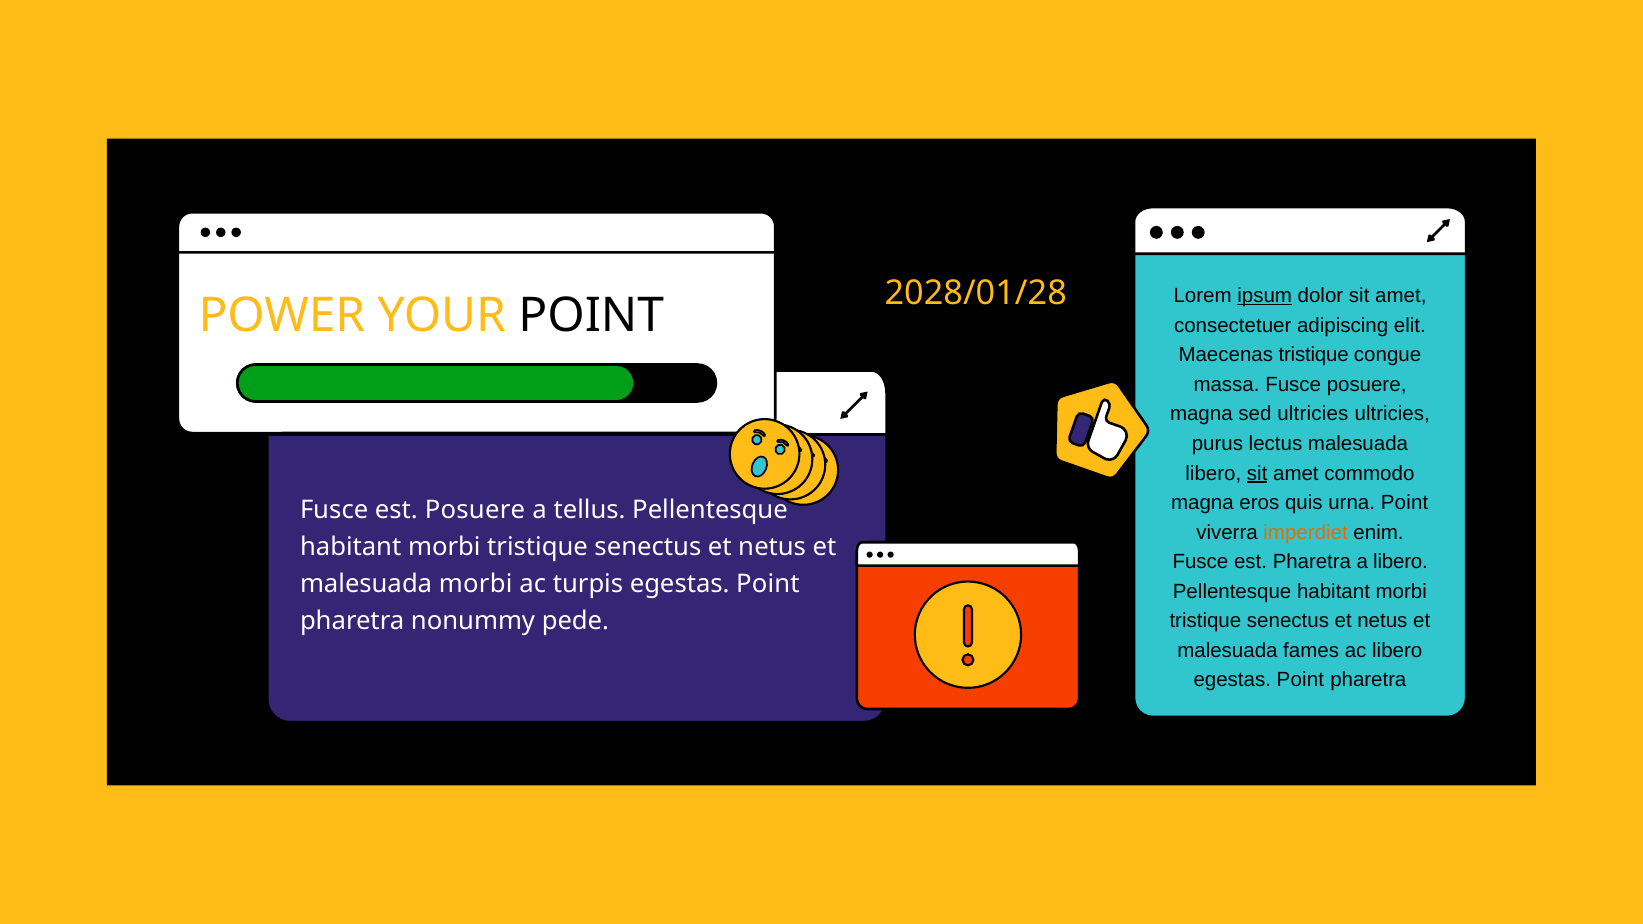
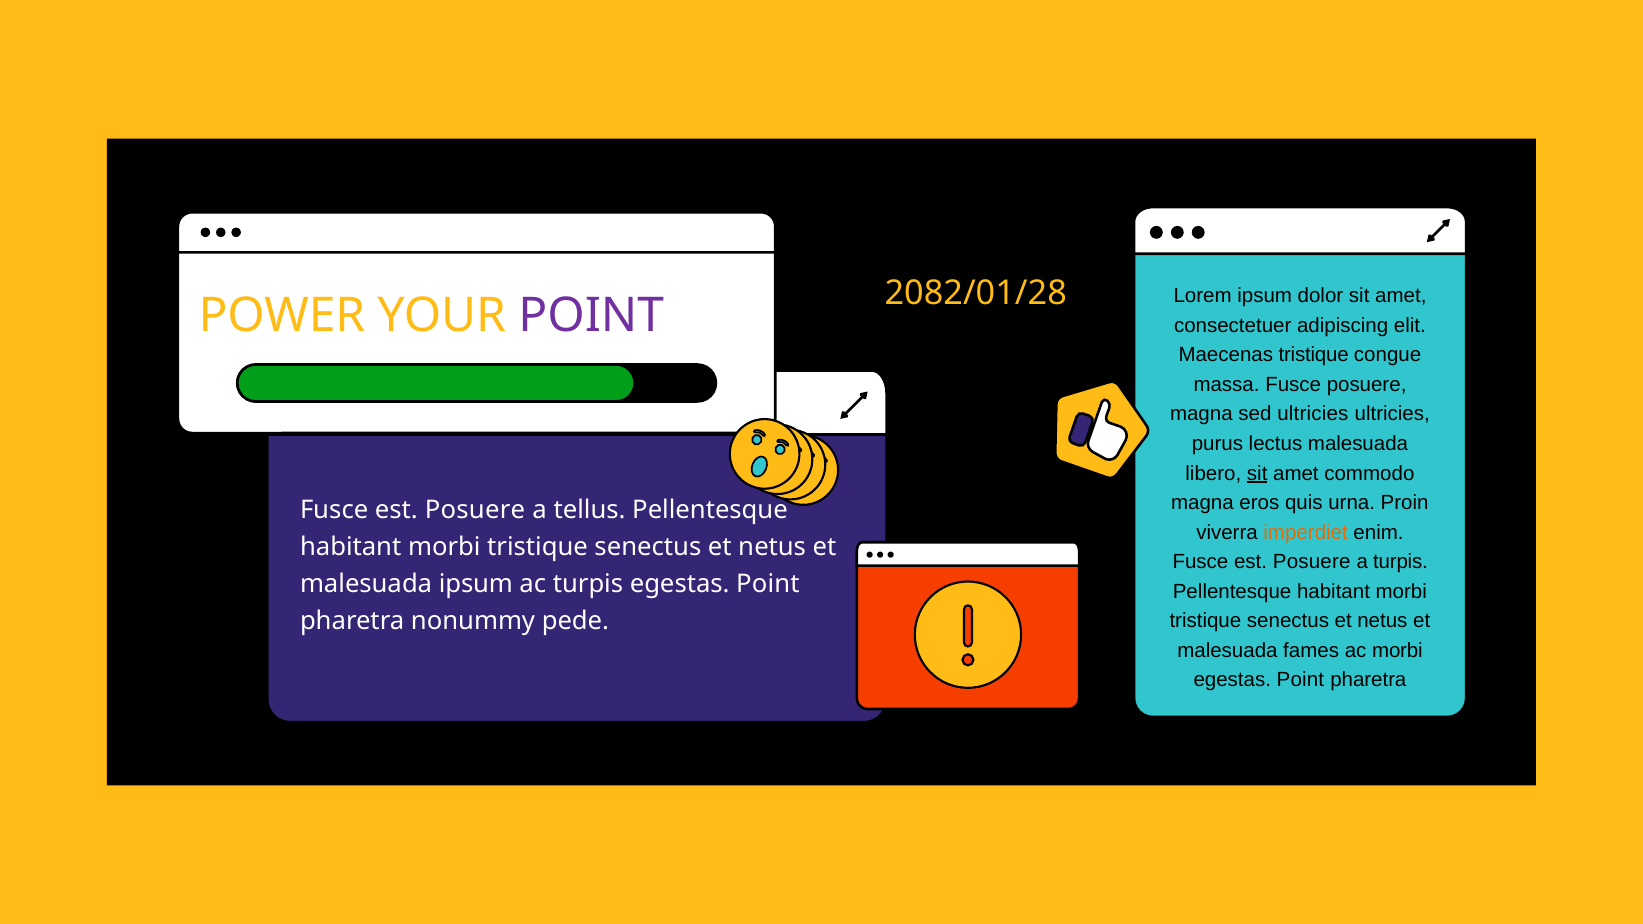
2028/01/28: 2028/01/28 -> 2082/01/28 (976, 293)
ipsum underline: present -> none (1265, 296)
POINT colour: black -> purple (591, 316)
urna Point: Point -> Proin (1405, 503)
Pharetra: Pharetra -> Posuere (1312, 562)
a libero: libero -> turpis (1401, 562)
malesuada morbi: morbi -> ipsum (476, 584)
ac libero: libero -> morbi (1397, 651)
